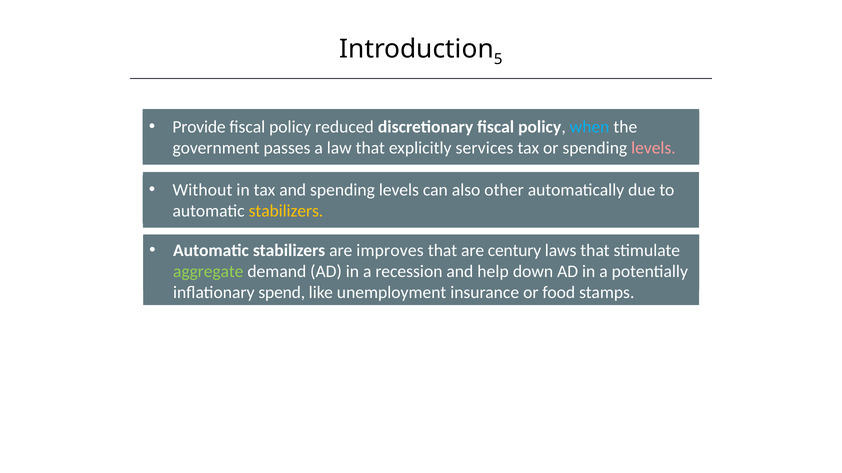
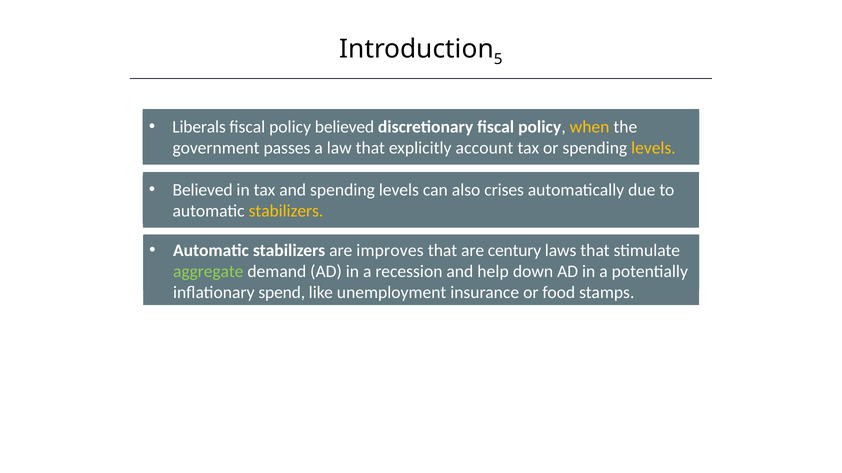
Provide: Provide -> Liberals (199, 127)
policy reduced: reduced -> believed (345, 127)
when colour: light blue -> yellow (590, 127)
services: services -> account (484, 148)
levels colour: pink -> yellow (653, 148)
Without: Without -> Believed (203, 190)
other: other -> crises (504, 190)
